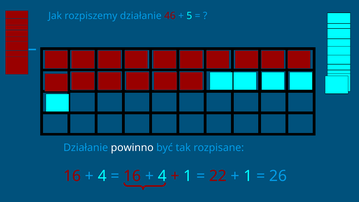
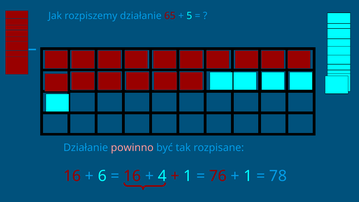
46: 46 -> 65 (170, 16)
powinno colour: white -> pink (132, 148)
4: 4 -> 6 (102, 176)
22: 22 -> 76 (218, 176)
26: 26 -> 78 (278, 176)
